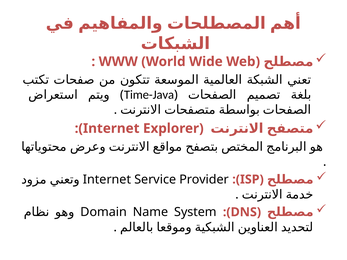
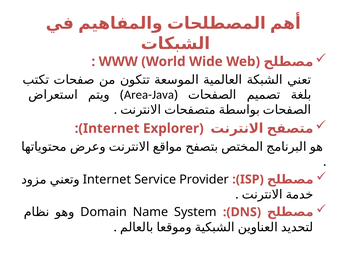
Time-Java: Time-Java -> Area-Java (149, 95)
